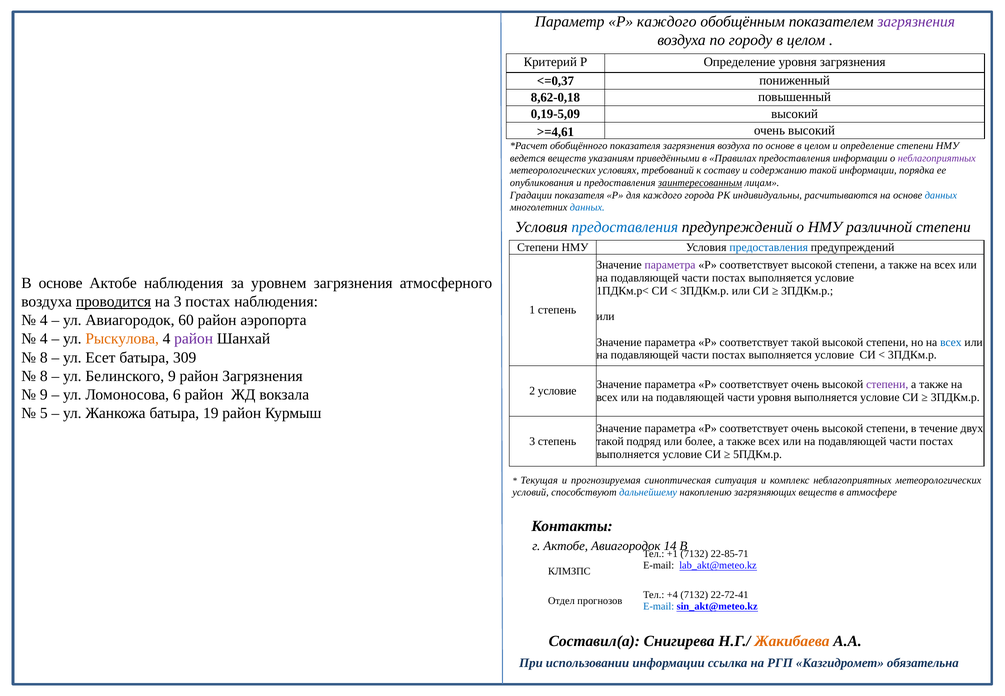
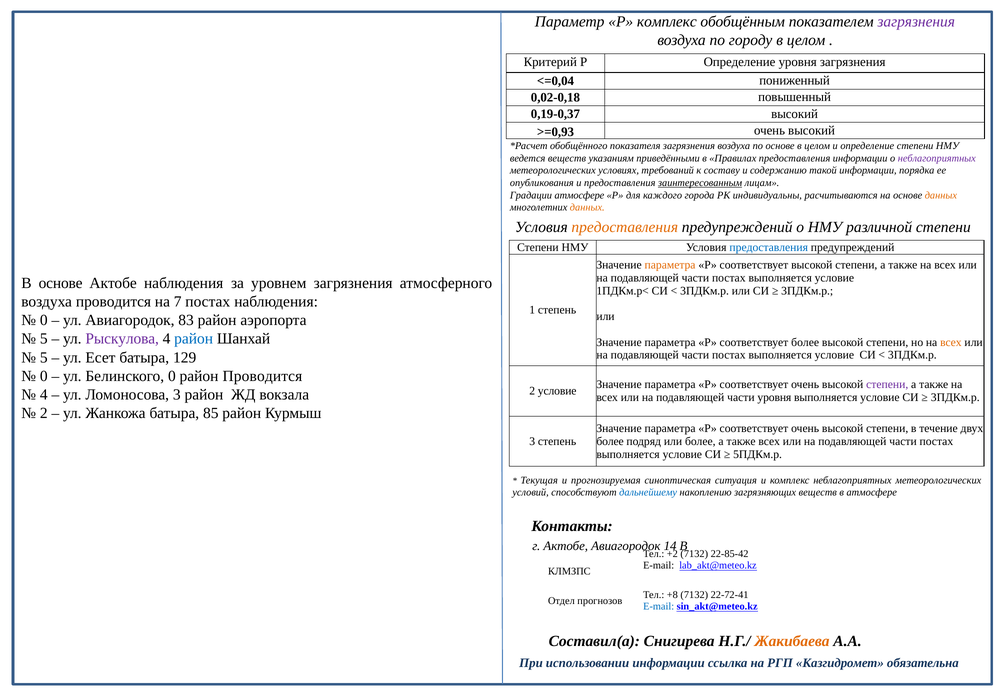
Р каждого: каждого -> комплекс (667, 22)
<=0,37: <=0,37 -> <=0,04 (556, 81)
8,62-0,18: 8,62-0,18 -> 0,02-0,18 (555, 97)
0,19-5,09: 0,19-5,09 -> 0,19-0,37 (555, 114)
>=4,61: >=4,61 -> >=0,93 (556, 132)
Градации показателя: показателя -> атмосфере (579, 195)
данных colour: blue -> orange (941, 195)
данных colour: blue -> orange (587, 208)
предоставления colour: blue -> orange (625, 227)
параметра colour: purple -> orange (670, 265)
проводится underline: present -> none (113, 302)
на 3: 3 -> 7 (178, 302)
4: 4 -> 0 (44, 320)
60: 60 -> 83 (186, 320)
4: 4 -> 5 (44, 339)
Рыскулова colour: orange -> purple (122, 339)
район colour: purple -> blue (194, 339)
соответствует такой: такой -> более (805, 342)
всех colour: blue -> orange (951, 342)
8: 8 -> 5 (44, 357)
309: 309 -> 129 (185, 357)
8: 8 -> 0 (44, 376)
Белинского 9: 9 -> 0 (172, 376)
район Загрязнения: Загрязнения -> Проводится (262, 376)
9: 9 -> 4 (44, 394)
Ломоносова 6: 6 -> 3 (177, 394)
5: 5 -> 2 (44, 413)
19: 19 -> 85 (211, 413)
такой: такой -> более (610, 441)
+1: +1 -> +2 (672, 554)
22-85-71: 22-85-71 -> 22-85-42 (730, 554)
+4: +4 -> +8 (672, 595)
